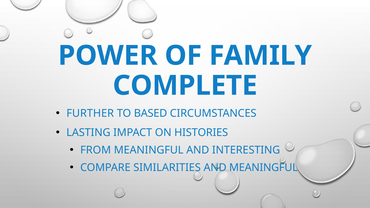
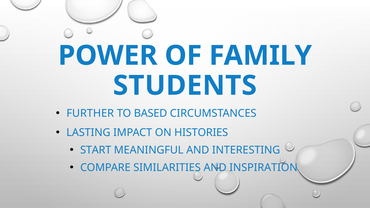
COMPLETE: COMPLETE -> STUDENTS (185, 86)
FROM: FROM -> START (96, 150)
AND MEANINGFUL: MEANINGFUL -> INSPIRATION (263, 168)
